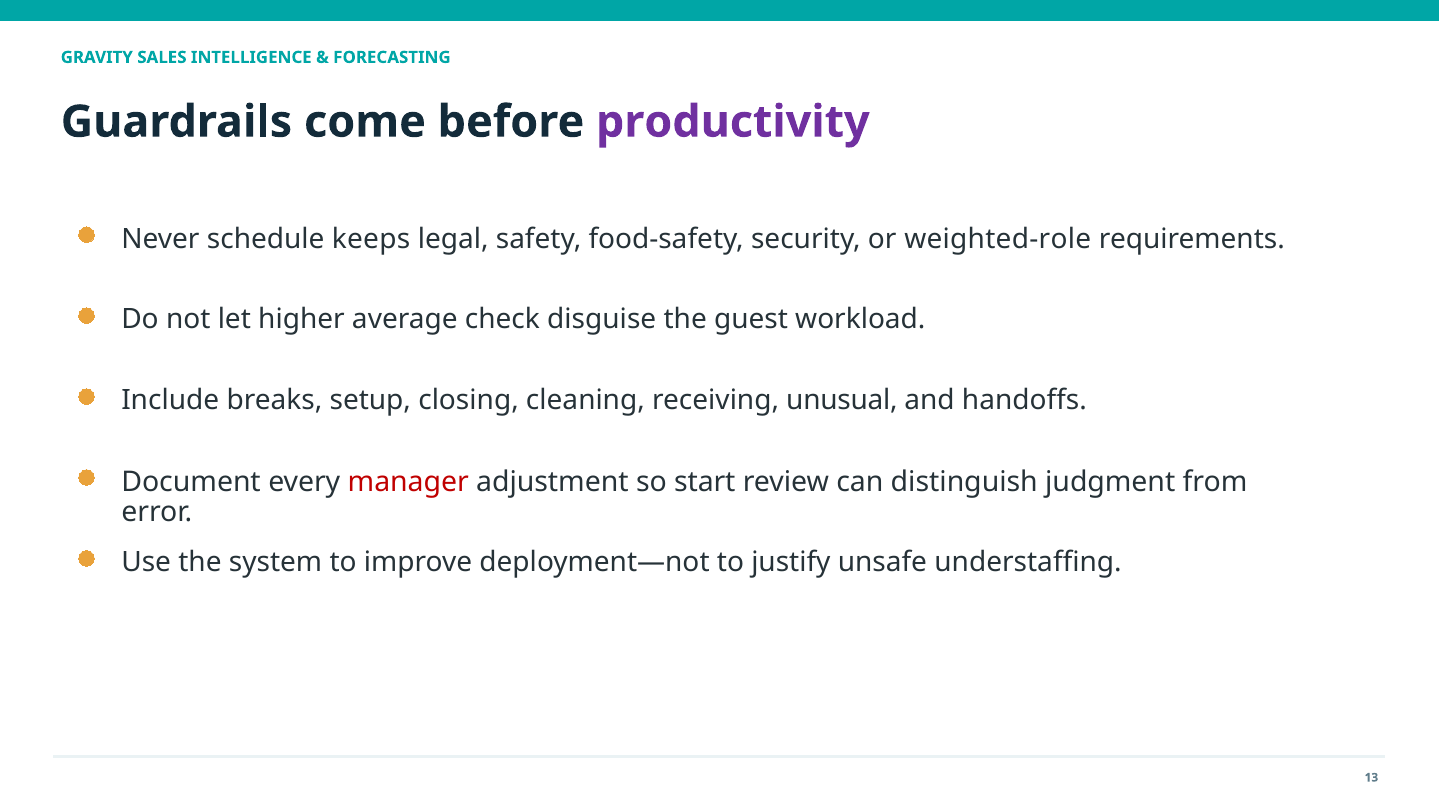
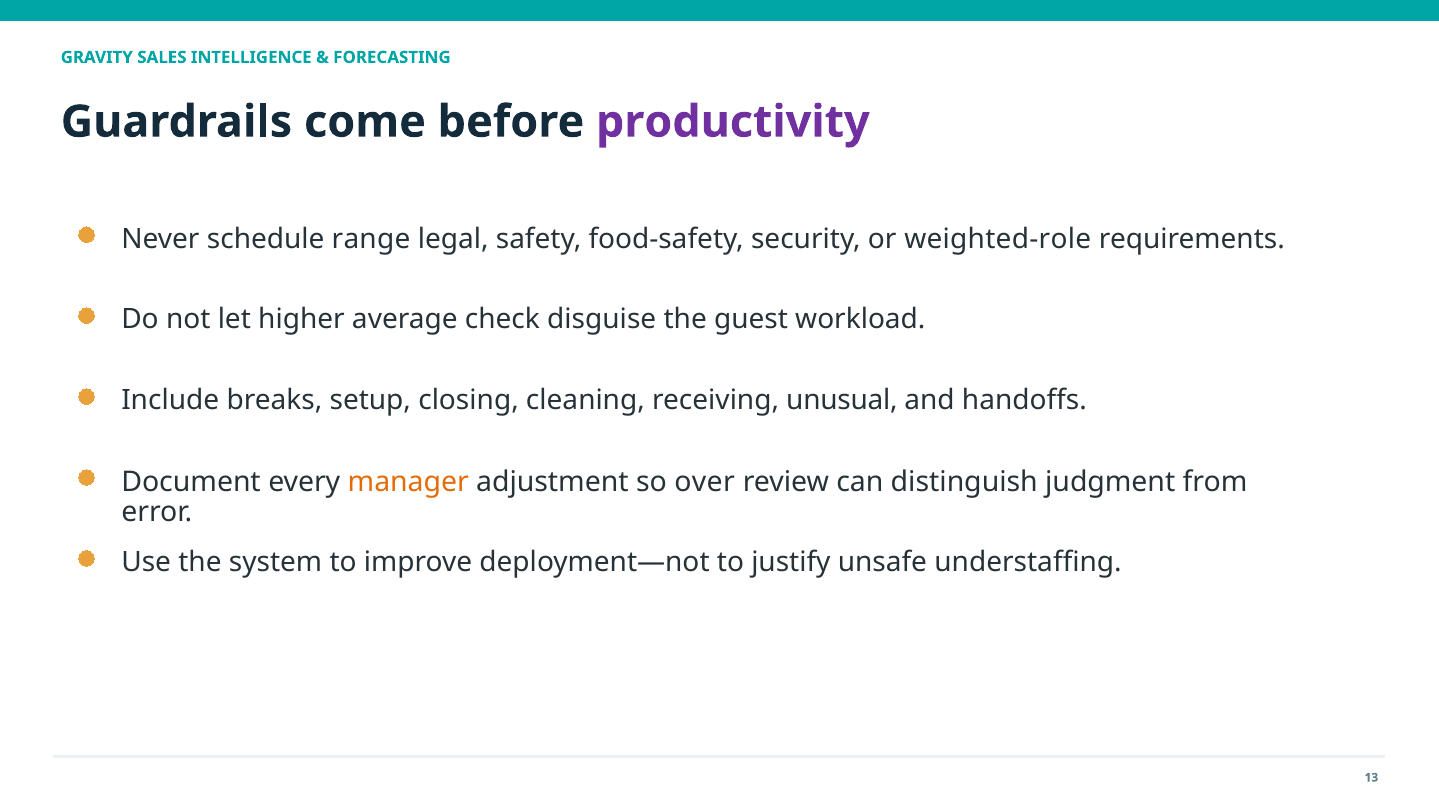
keeps: keeps -> range (371, 239)
manager colour: red -> orange (408, 482)
start: start -> over (705, 482)
